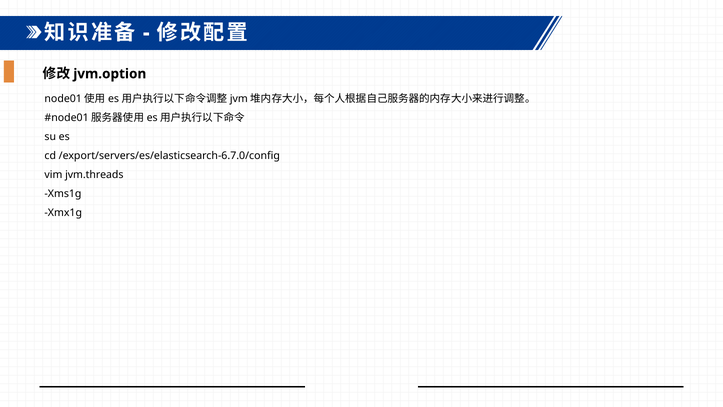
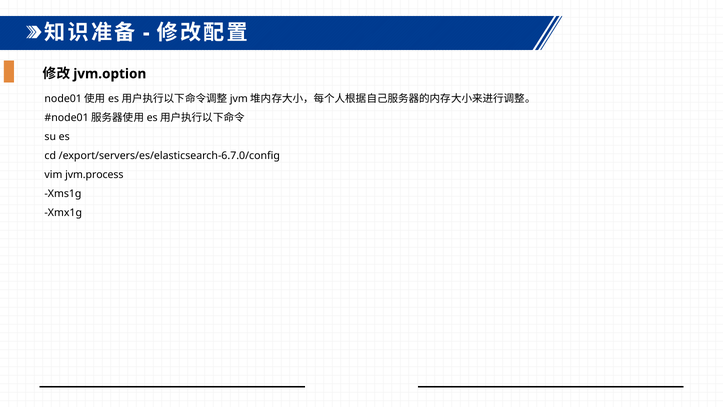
jvm.threads: jvm.threads -> jvm.process (94, 175)
